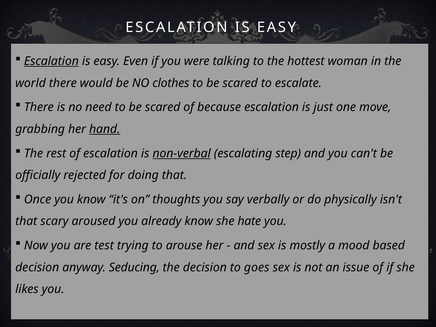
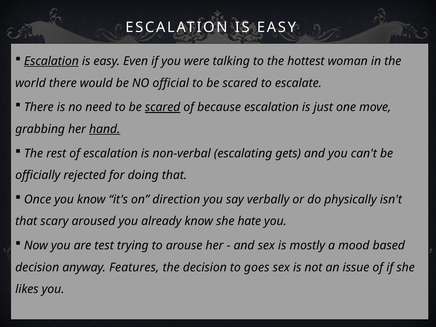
clothes: clothes -> official (171, 83)
scared underline: none -> present (163, 107)
non-verbal underline: present -> none (182, 153)
step: step -> gets (288, 153)
thoughts: thoughts -> direction (176, 199)
Seducing: Seducing -> Features (134, 267)
